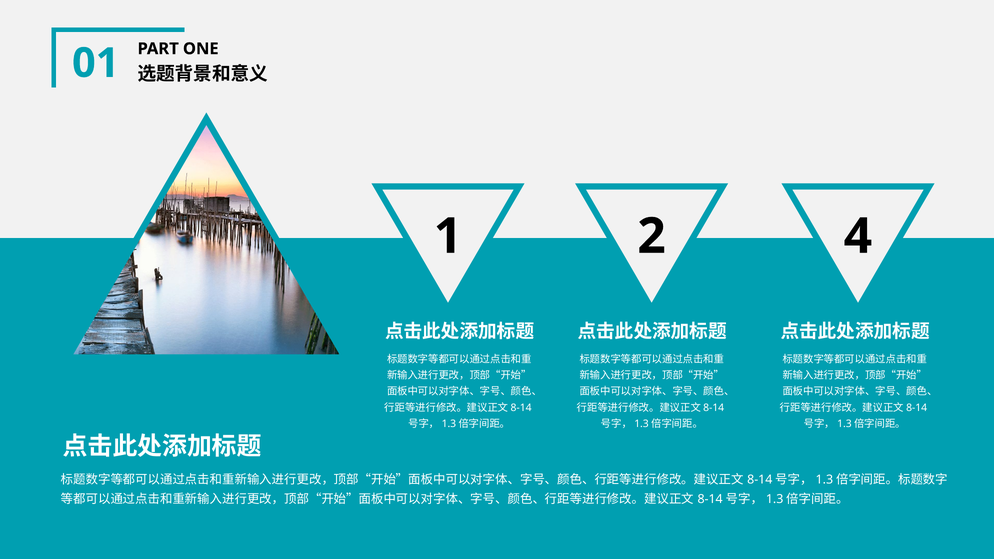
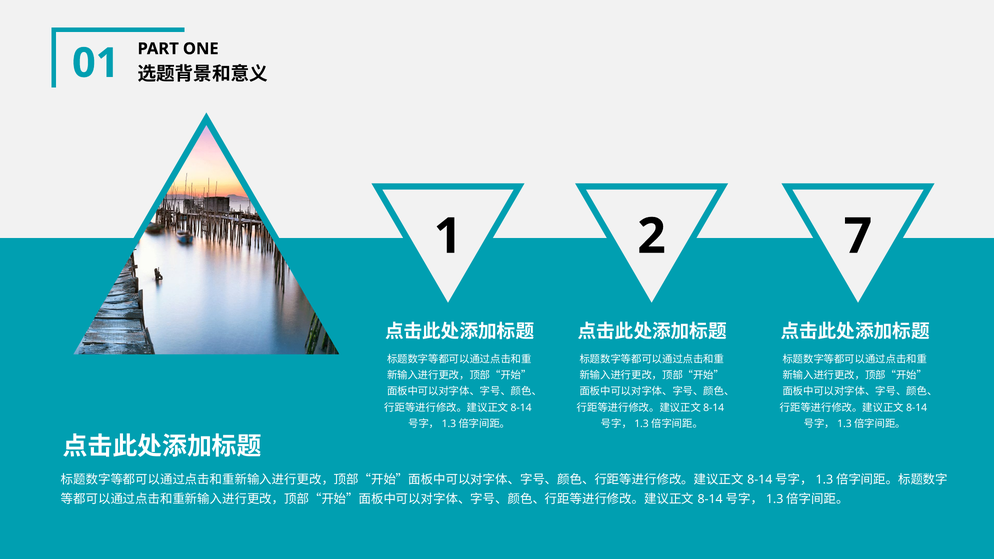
4: 4 -> 7 (858, 236)
